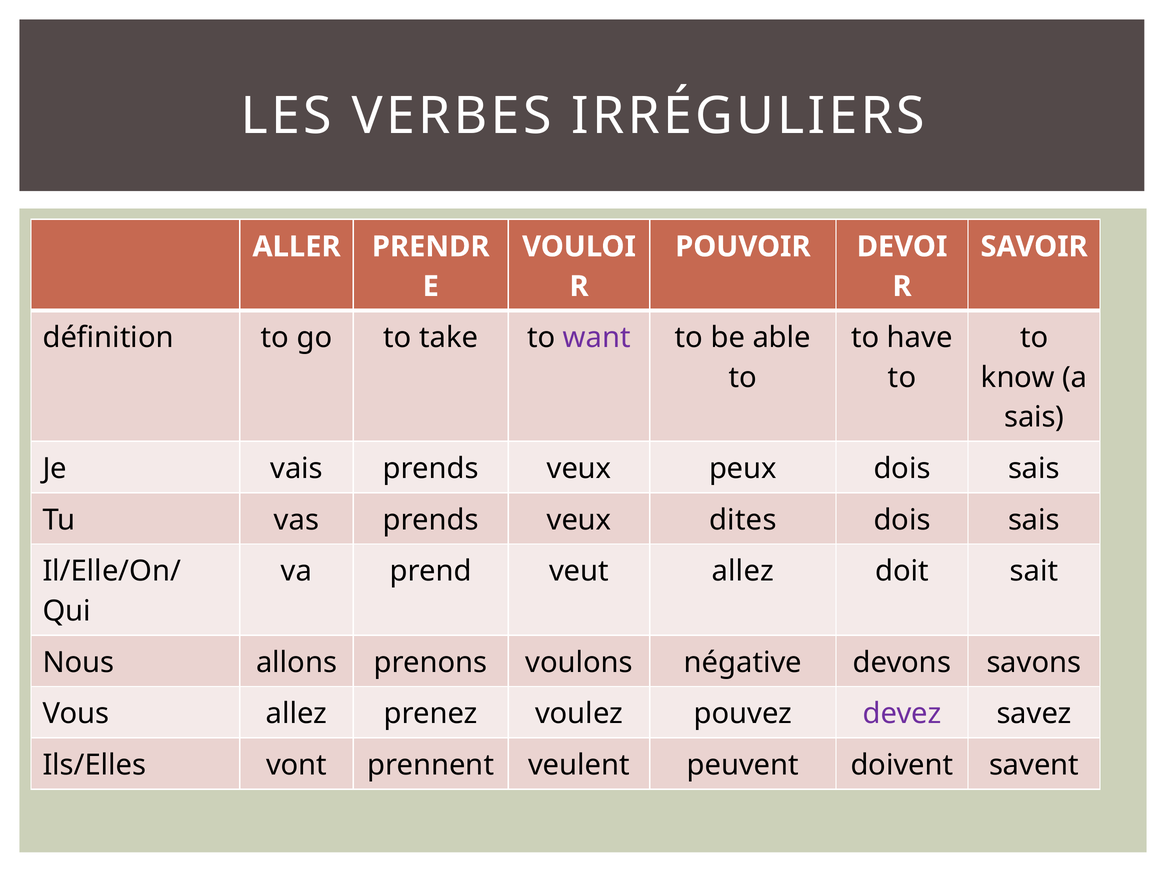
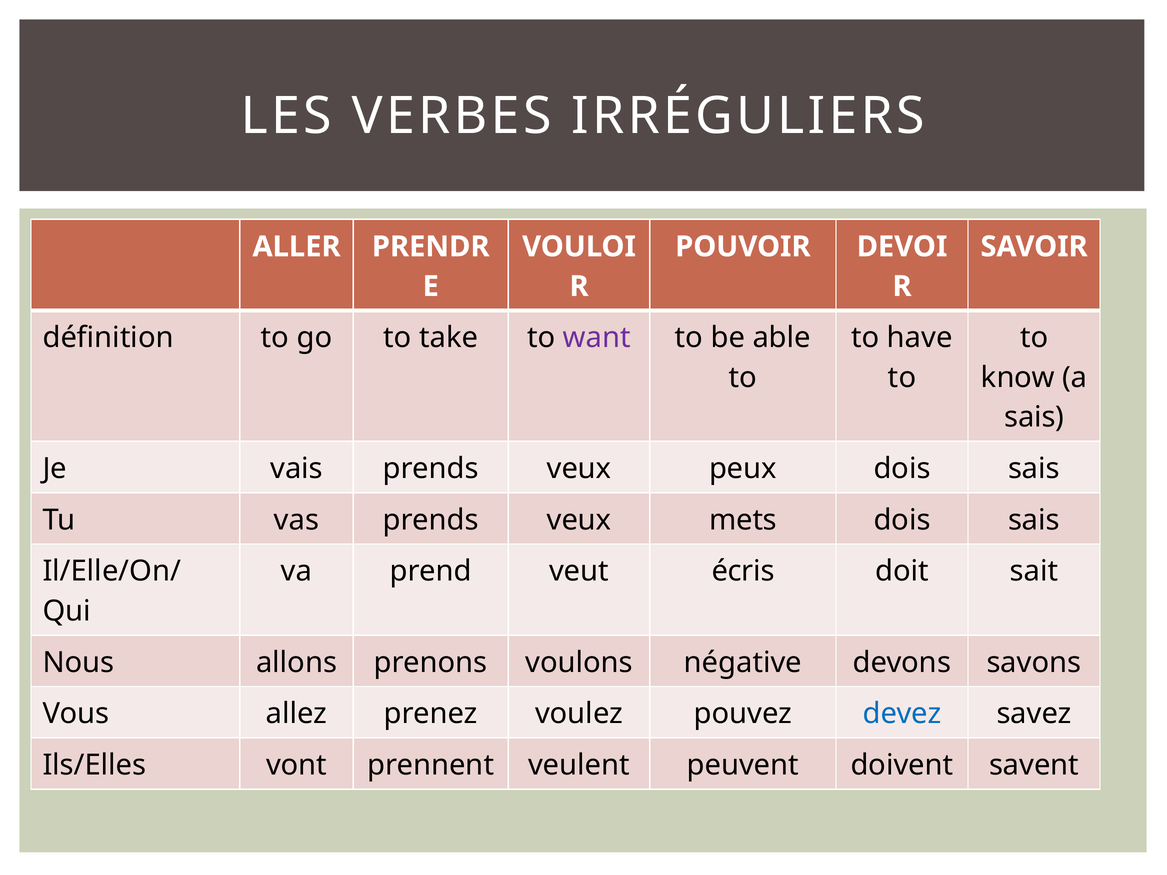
dites: dites -> mets (743, 520)
veut allez: allez -> écris (743, 571)
devez colour: purple -> blue (902, 714)
